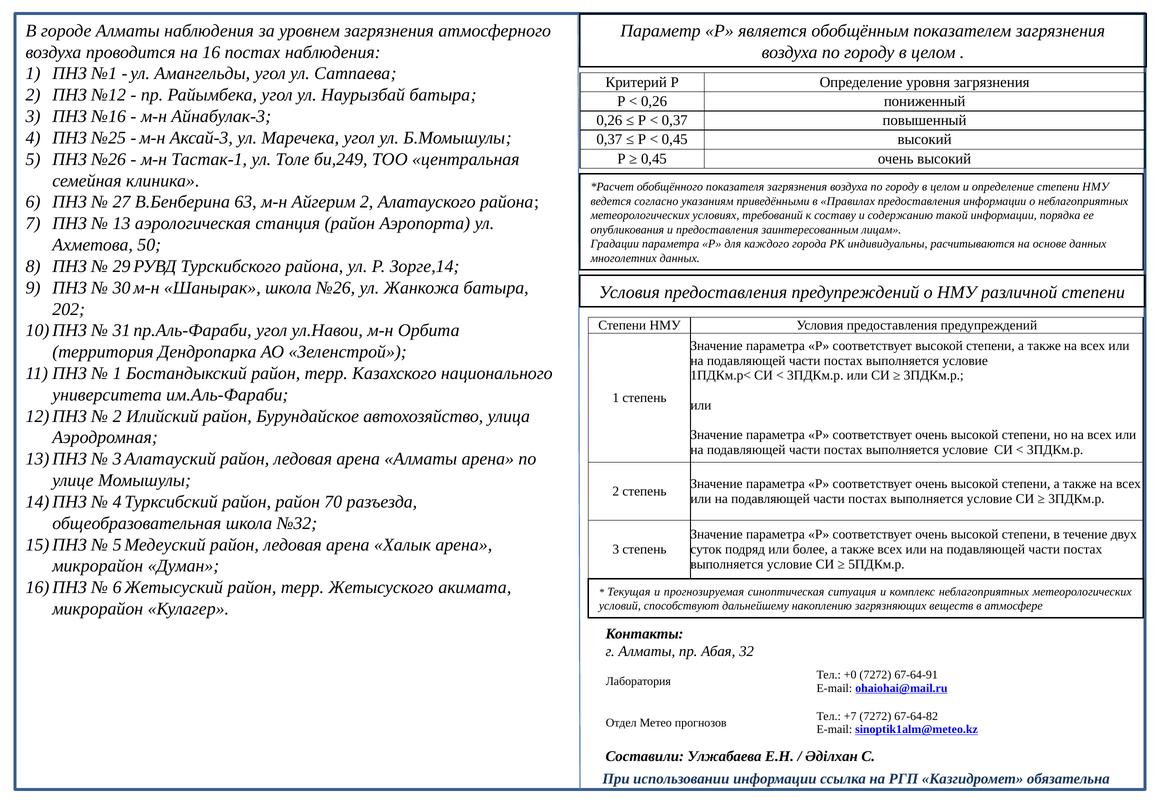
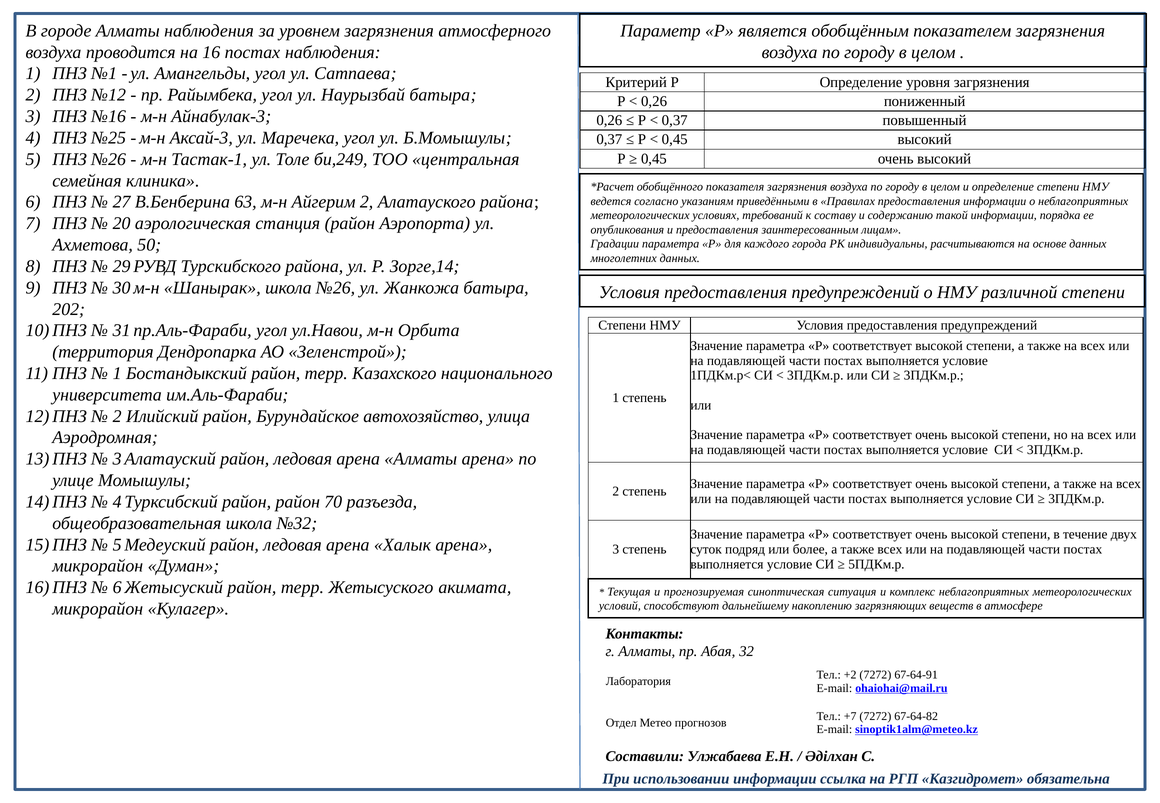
13: 13 -> 20 (122, 223)
+0: +0 -> +2 (850, 675)
